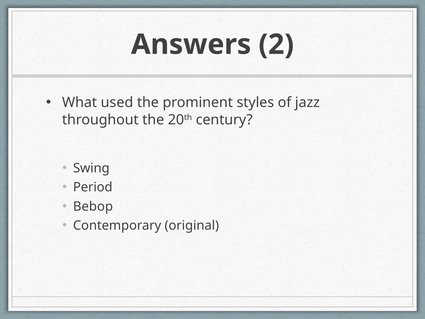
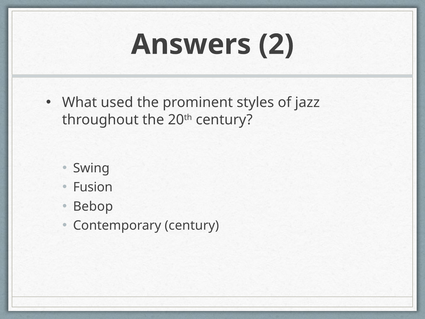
Period: Period -> Fusion (93, 187)
Contemporary original: original -> century (192, 225)
